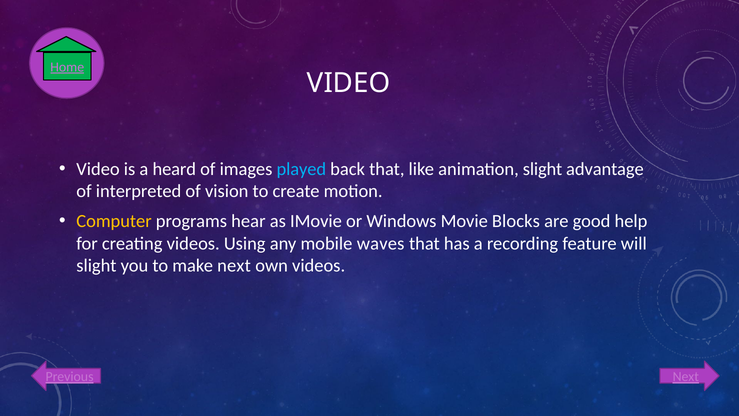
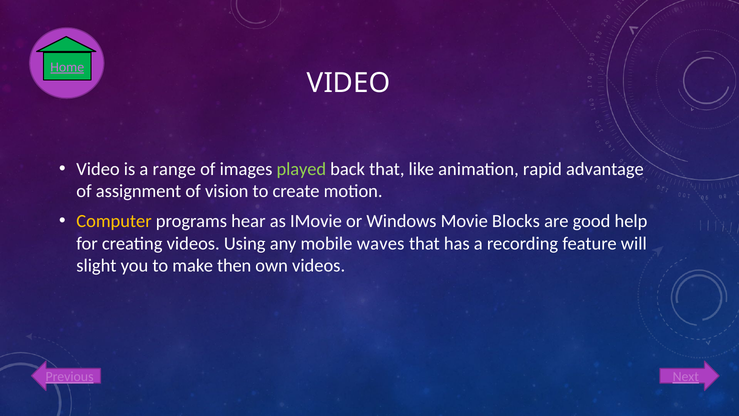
heard: heard -> range (174, 169)
played colour: light blue -> light green (301, 169)
animation slight: slight -> rapid (542, 169)
interpreted: interpreted -> assignment (139, 191)
make next: next -> then (234, 265)
